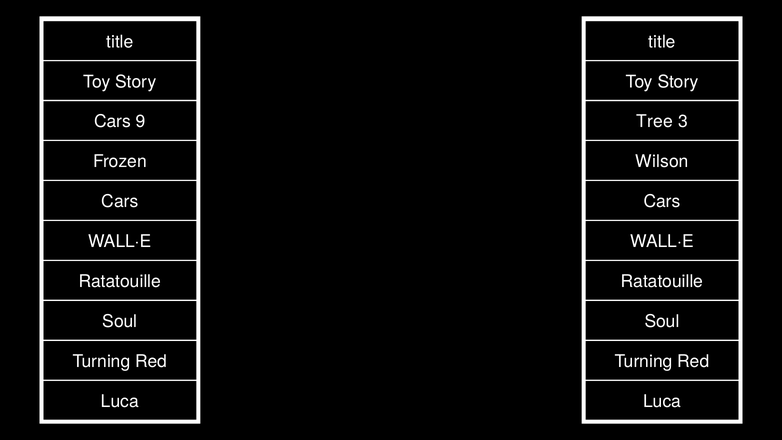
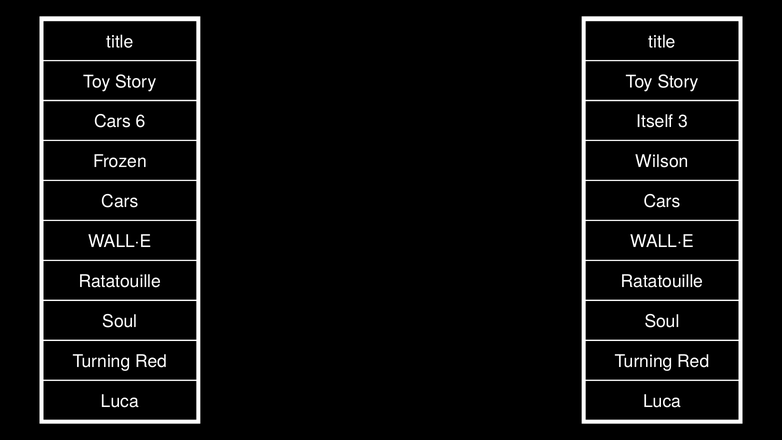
9: 9 -> 6 (141, 122)
Tree: Tree -> Itself (655, 122)
